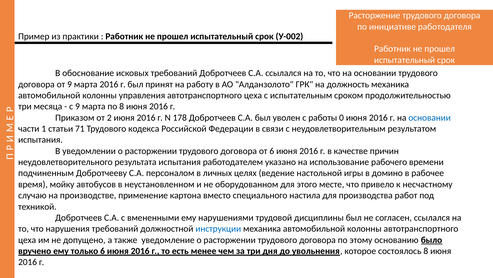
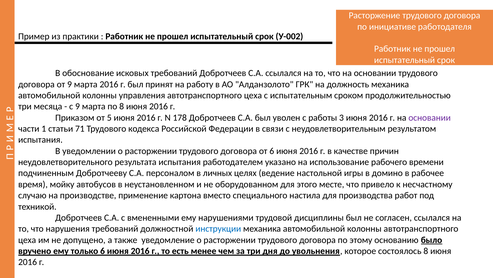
2: 2 -> 5 (109, 117)
0: 0 -> 3 (342, 117)
основании colour: blue -> purple (430, 117)
